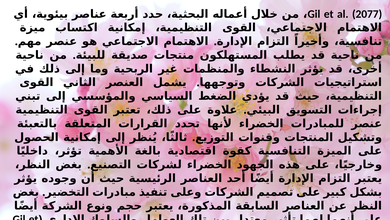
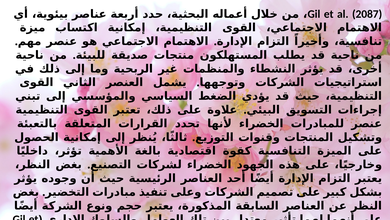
2077: 2077 -> 2087 (367, 14)
